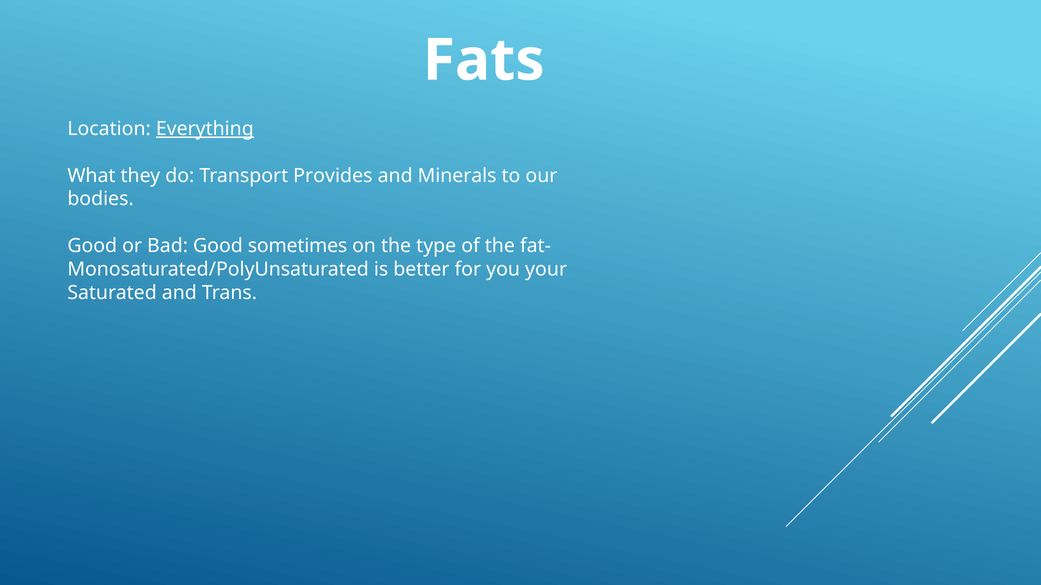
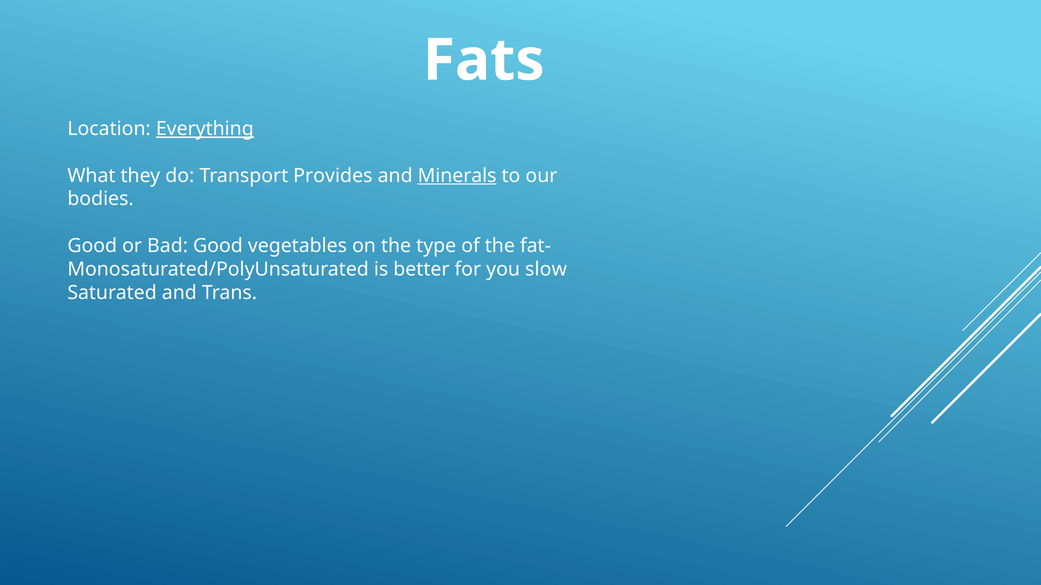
Minerals underline: none -> present (457, 176)
sometimes: sometimes -> vegetables (297, 246)
your: your -> slow (546, 269)
